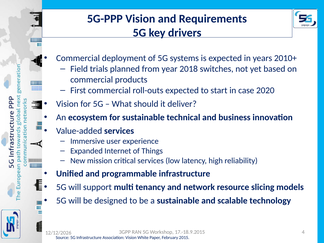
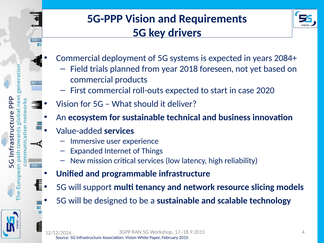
2010+: 2010+ -> 2084+ (285, 58)
switches: switches -> foreseen (217, 69)
